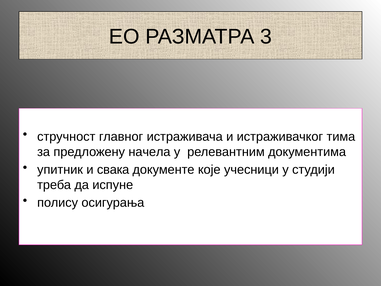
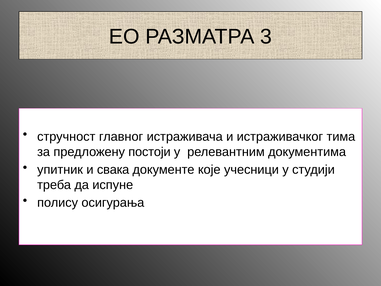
начела: начела -> постоји (149, 152)
